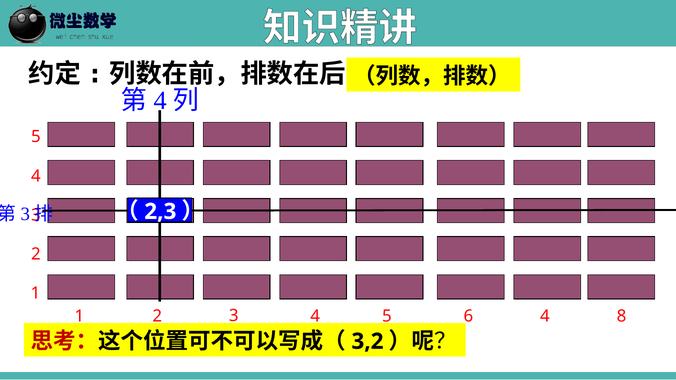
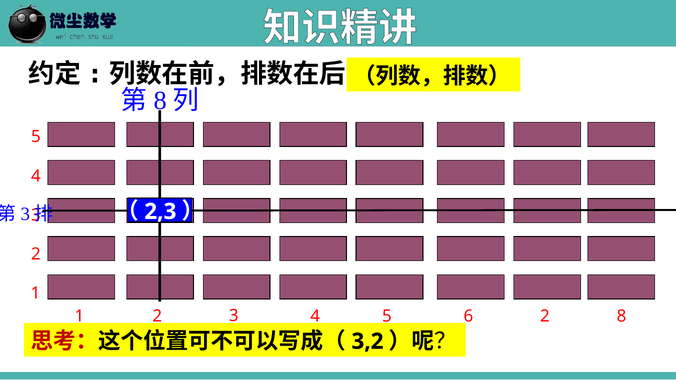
4: 4 -> 8 (160, 101)
6 4: 4 -> 2 (545, 316)
